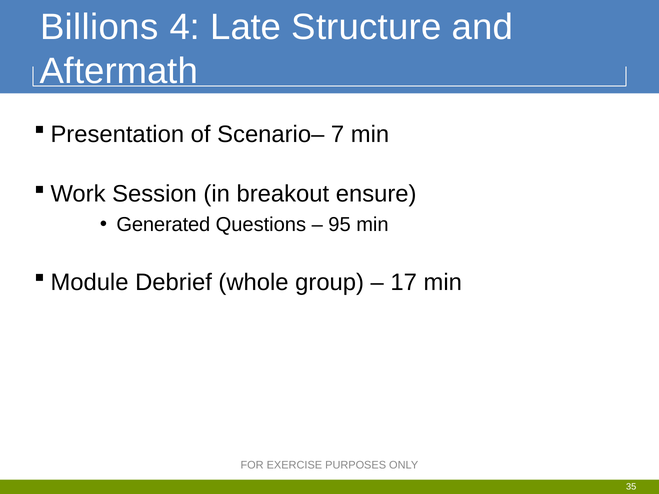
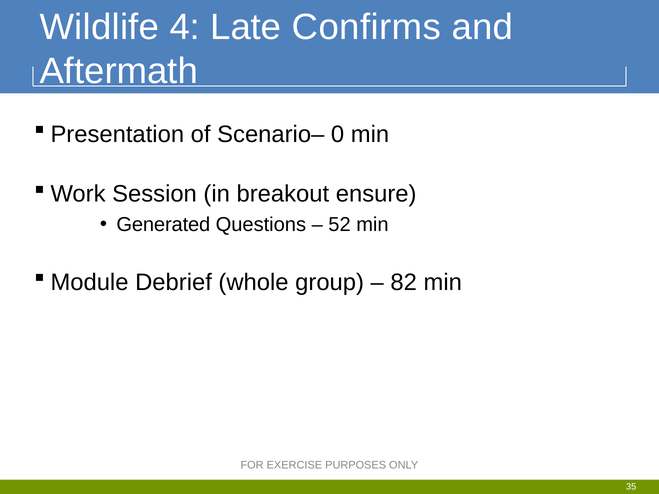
Billions: Billions -> Wildlife (99, 27)
Structure: Structure -> Confirms (366, 27)
7: 7 -> 0 (338, 135)
95: 95 -> 52 (340, 225)
17: 17 -> 82 (404, 282)
